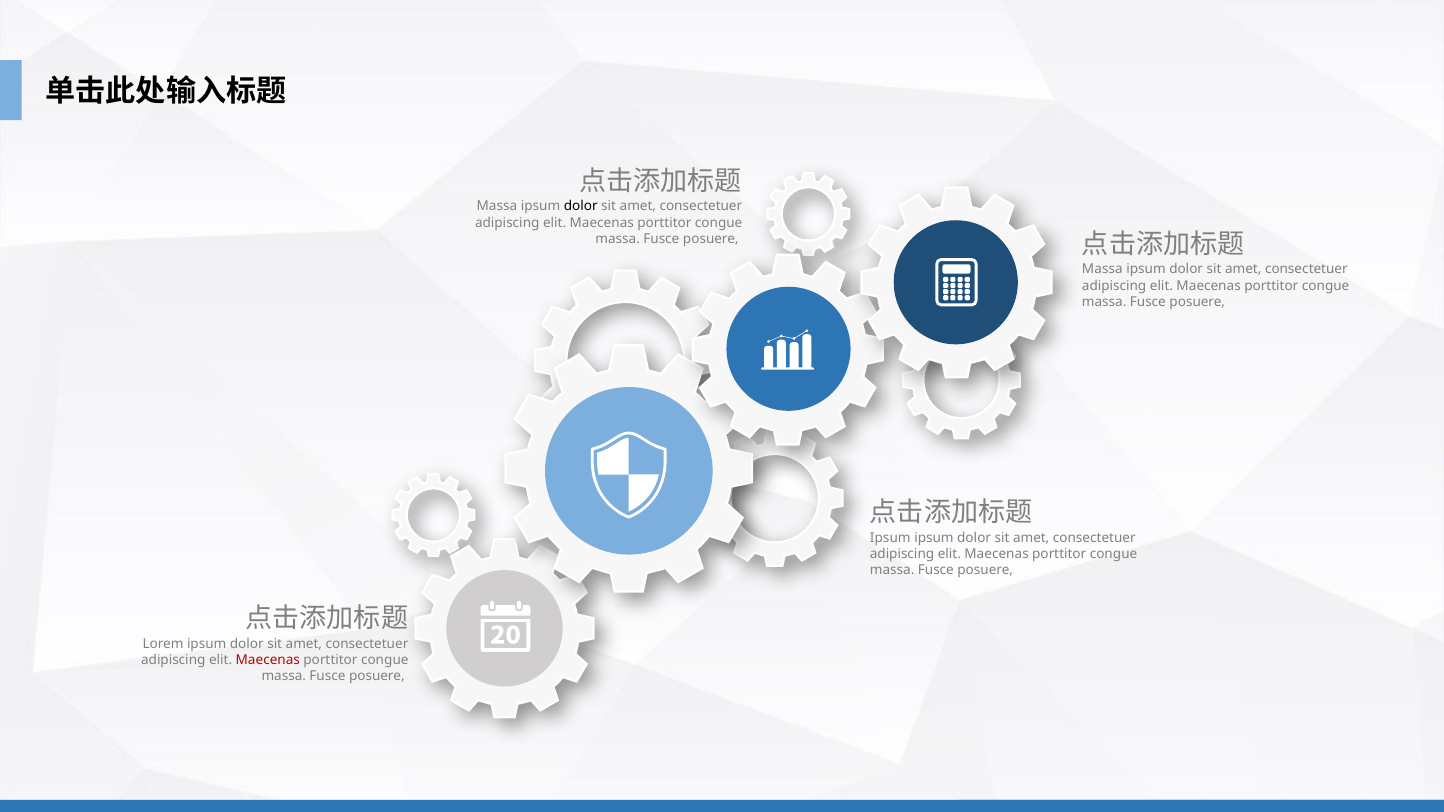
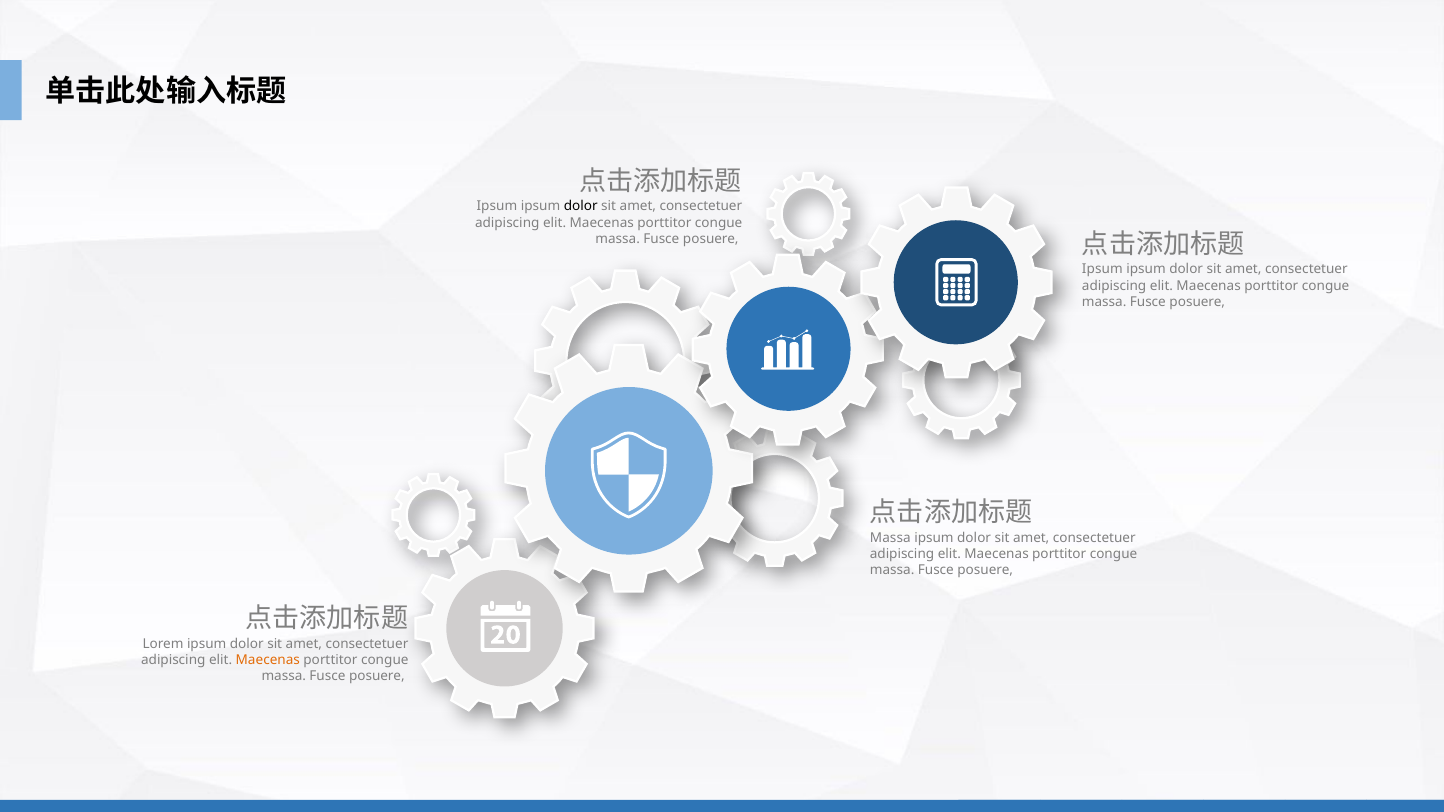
Massa: Massa -> Ipsum (497, 206)
Massa: Massa -> Ipsum (1102, 270)
Ipsum: Ipsum -> Massa (890, 538)
Maecenas colour: red -> orange (268, 660)
